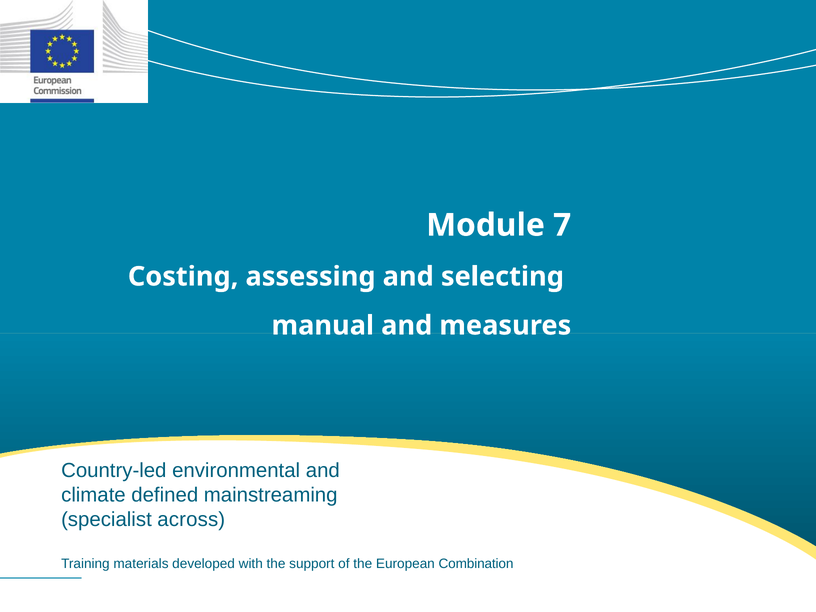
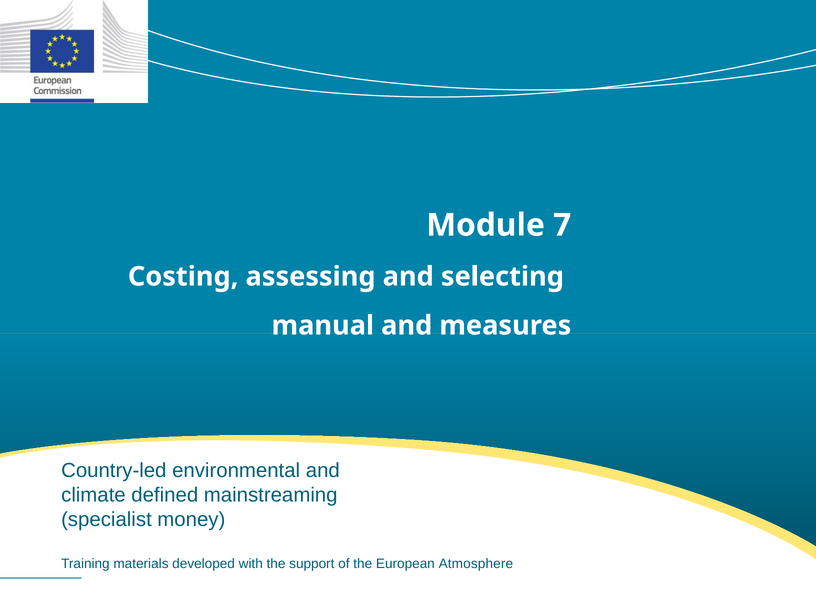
across: across -> money (191, 520)
Combination: Combination -> Atmosphere (476, 564)
